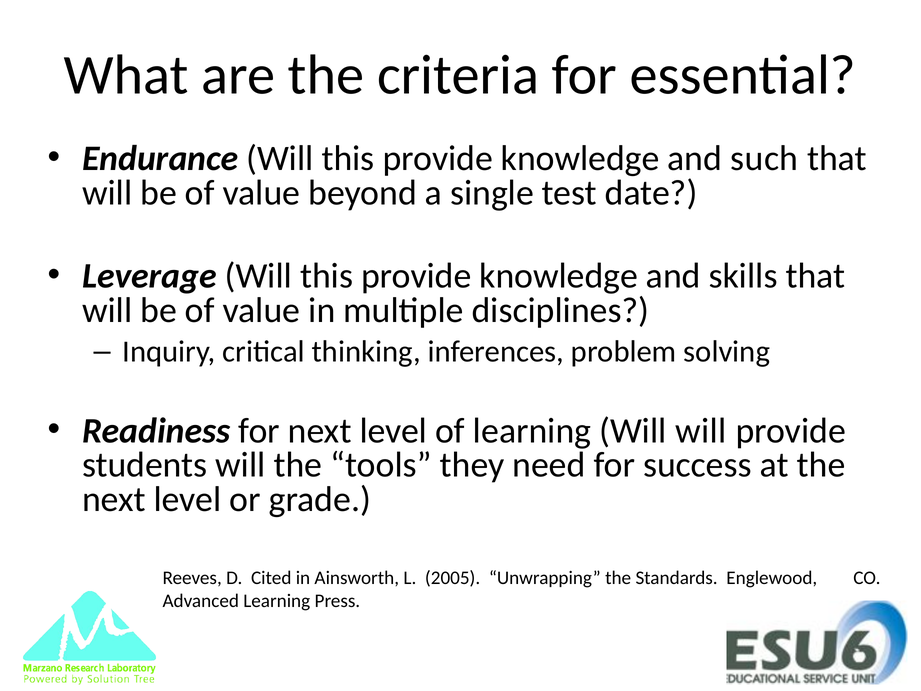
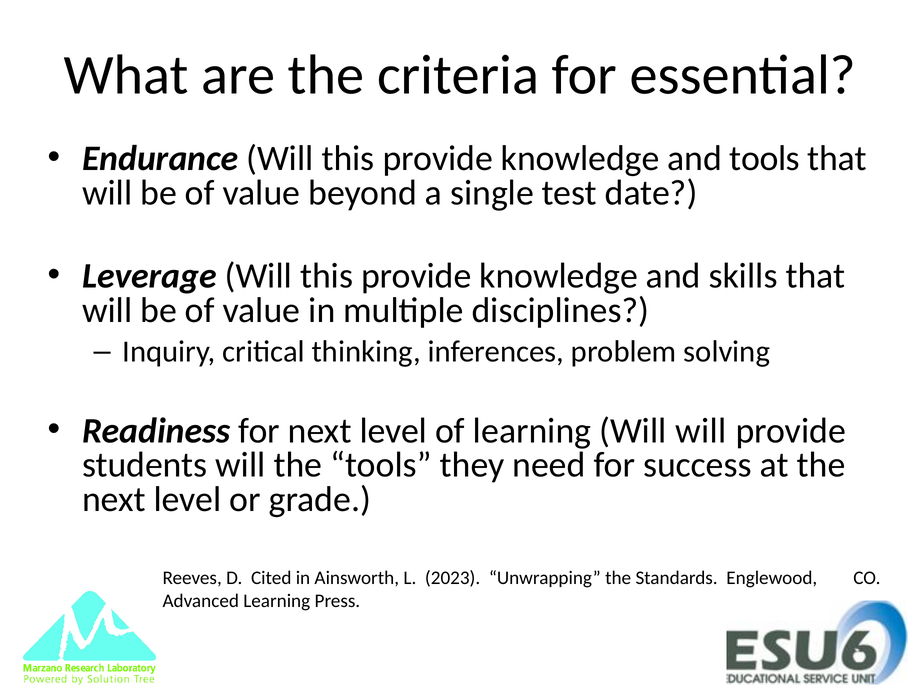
and such: such -> tools (765, 158)
2005: 2005 -> 2023 (453, 578)
